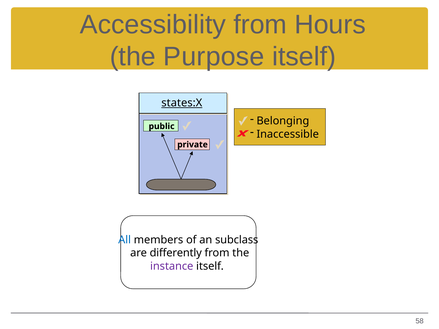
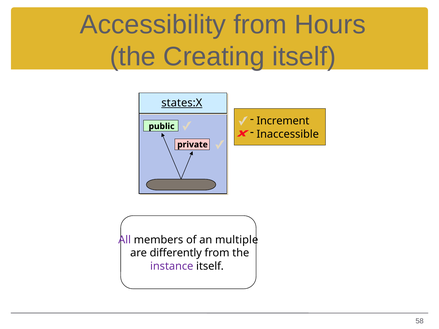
Purpose: Purpose -> Creating (214, 57)
Belonging: Belonging -> Increment (283, 121)
All colour: blue -> purple (125, 240)
subclass: subclass -> multiple (237, 240)
